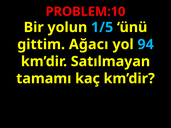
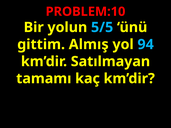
1/5: 1/5 -> 5/5 (102, 27)
Ağacı: Ağacı -> Almış (89, 44)
